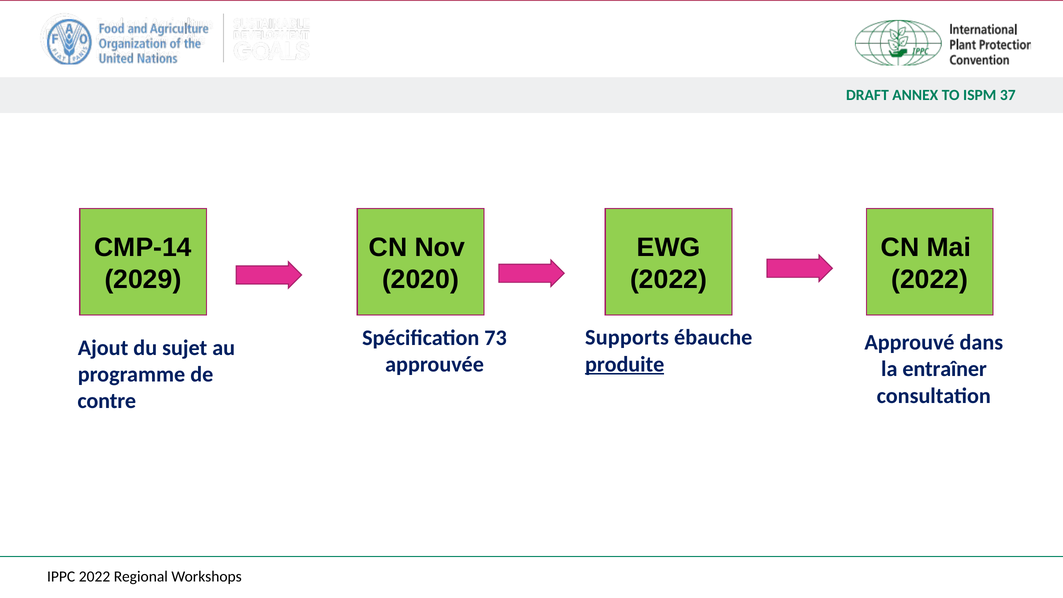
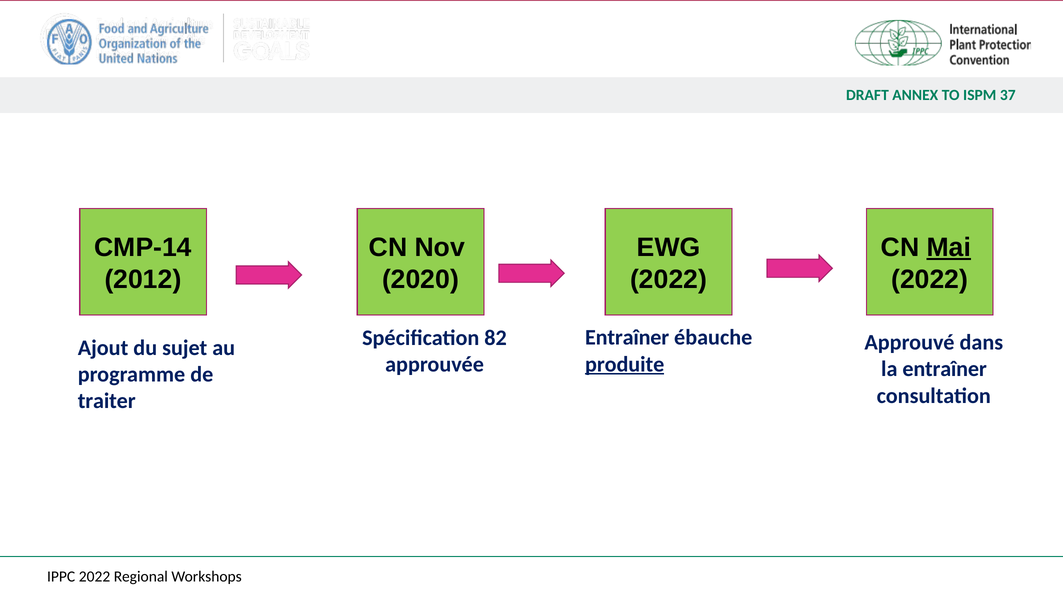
Mai underline: none -> present (949, 248)
2029: 2029 -> 2012 (143, 279)
Supports: Supports -> Entraîner (627, 338)
73: 73 -> 82 (496, 338)
contre: contre -> traiter (107, 401)
